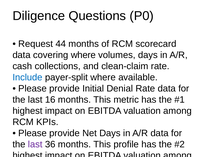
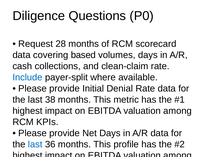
44: 44 -> 28 (61, 44)
covering where: where -> based (83, 55)
16: 16 -> 38 (50, 100)
last colour: purple -> blue (35, 144)
